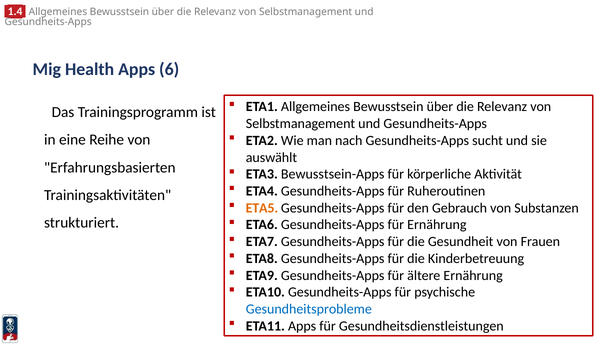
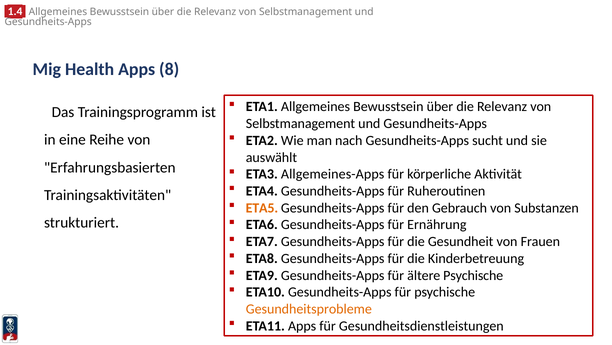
6: 6 -> 8 (169, 69)
Bewusstsein-Apps: Bewusstsein-Apps -> Allgemeines-Apps (333, 174)
ältere Ernährung: Ernährung -> Psychische (473, 275)
Gesundheitsprobleme colour: blue -> orange (309, 308)
